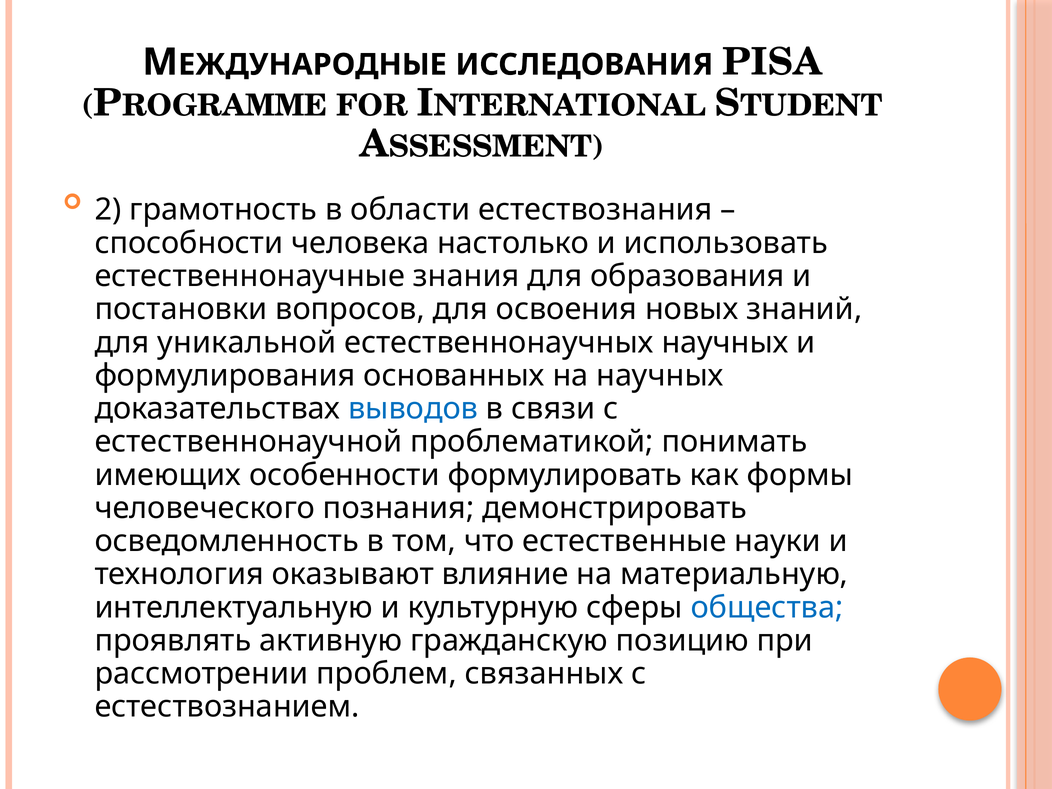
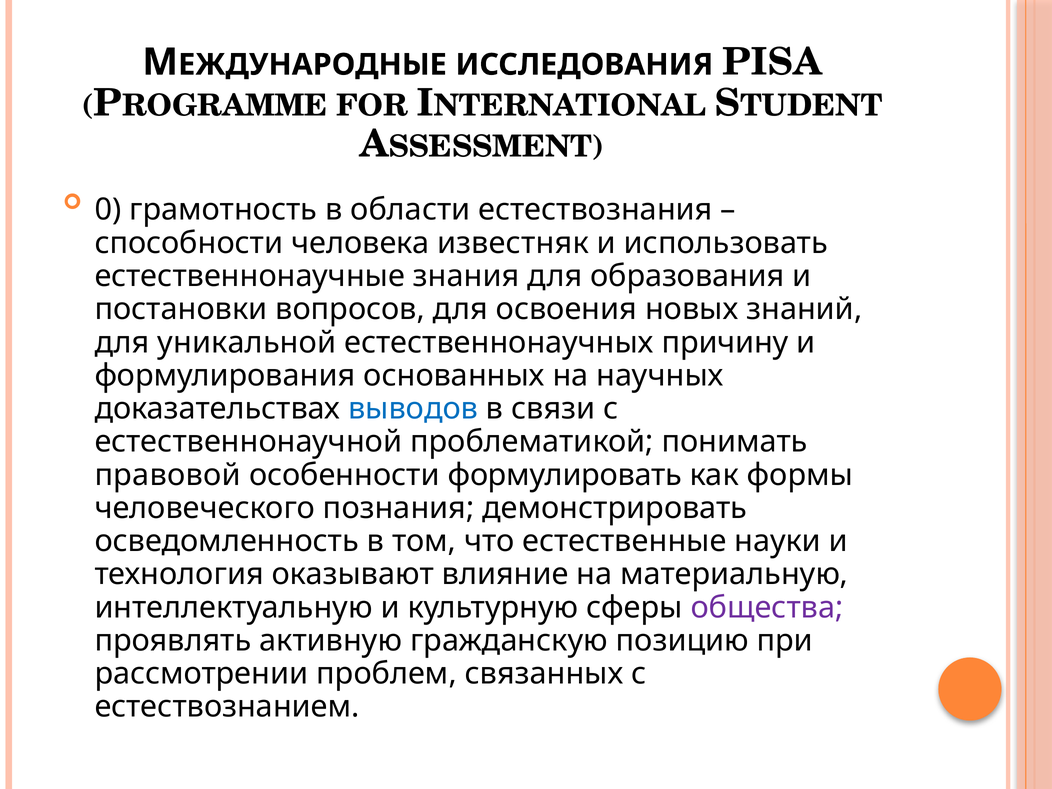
2: 2 -> 0 (108, 210)
настолько: настолько -> известняк (513, 243)
естественнонаучных научных: научных -> причину (725, 342)
имеющих: имеющих -> правовой (168, 475)
общества colour: blue -> purple (767, 607)
